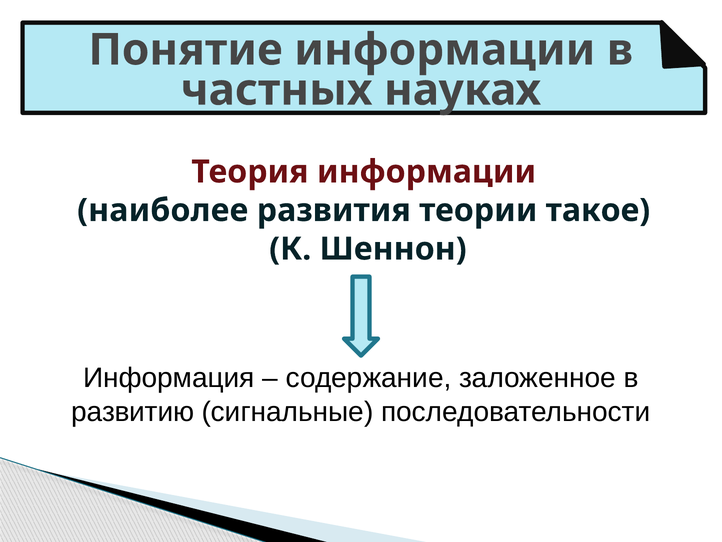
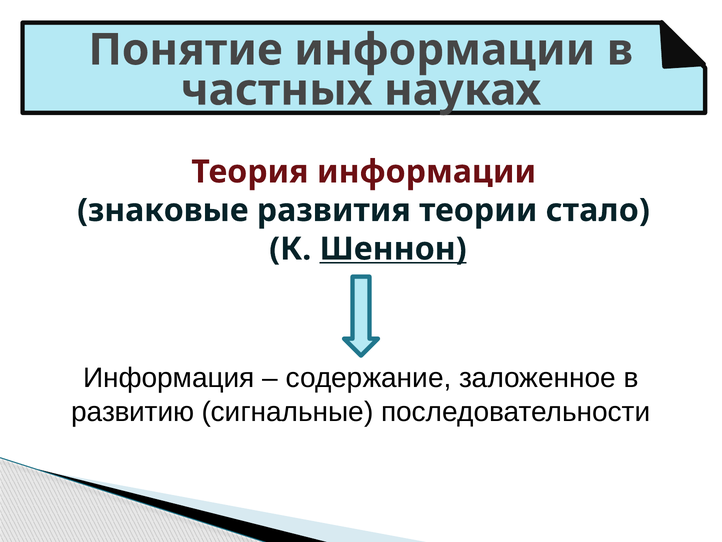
наиболее: наиболее -> знаковые (163, 210)
такое: такое -> стало (598, 210)
Шеннон underline: none -> present (393, 249)
